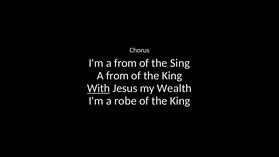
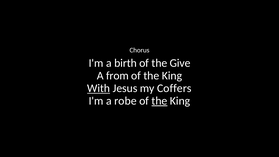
I'm a from: from -> birth (125, 63)
Sing: Sing -> Give (180, 63)
Wealth: Wealth -> Coffers (174, 88)
the underline: none -> present (159, 101)
